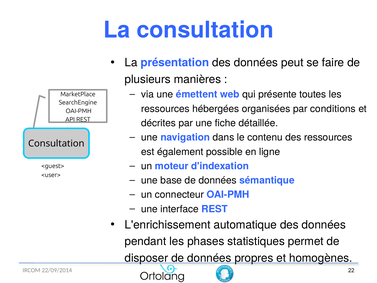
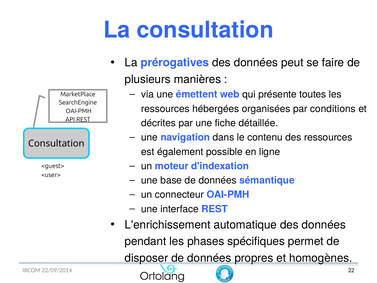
présentation: présentation -> prérogatives (175, 63)
statistiques: statistiques -> spécifiques (256, 241)
